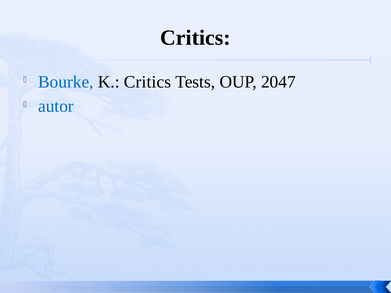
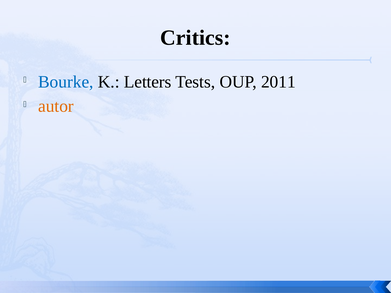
K Critics: Critics -> Letters (148, 82)
2047: 2047 -> 2011 (278, 82)
autor colour: blue -> orange (56, 106)
